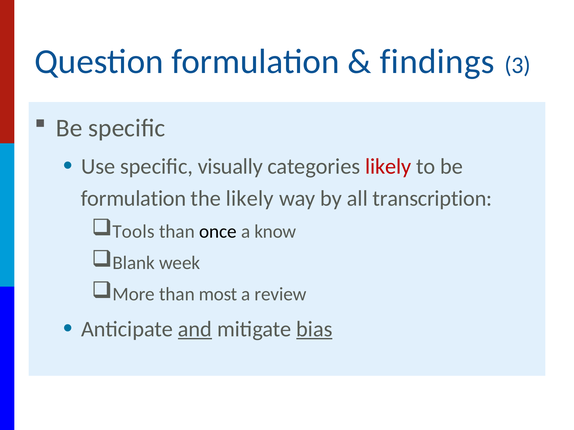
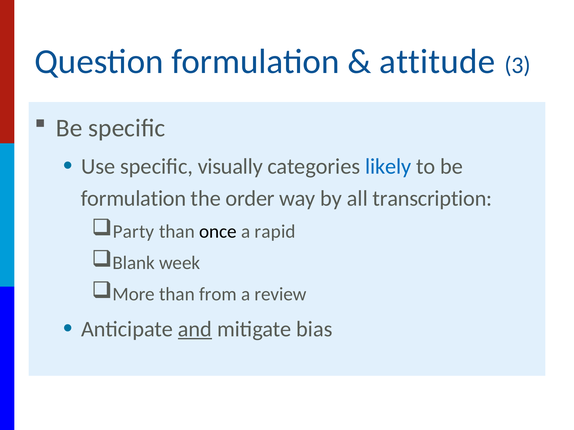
findings: findings -> attitude (437, 62)
likely colour: red -> blue (388, 167)
the likely: likely -> order (250, 199)
Tools: Tools -> Party (134, 232)
know: know -> rapid (275, 232)
most: most -> from (218, 295)
bias underline: present -> none (314, 329)
